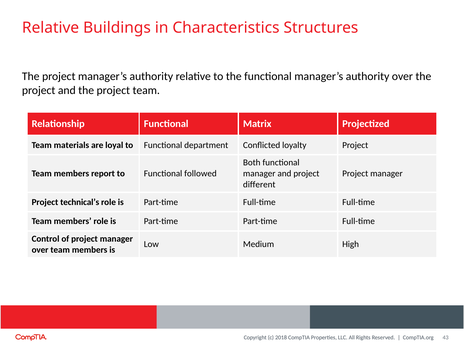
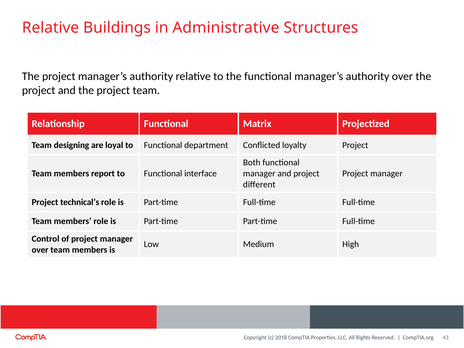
Characteristics: Characteristics -> Administrative (226, 28)
materials: materials -> designing (71, 145)
followed: followed -> interface (201, 174)
